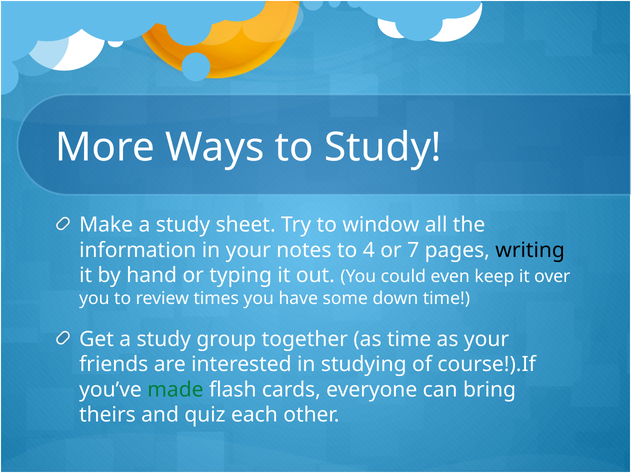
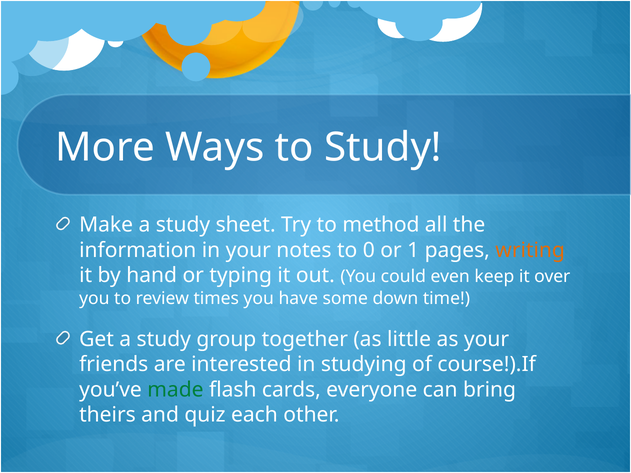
window: window -> method (381, 225)
4: 4 -> 0 (369, 250)
7: 7 -> 1 (413, 250)
writing colour: black -> orange (530, 250)
as time: time -> little (409, 339)
